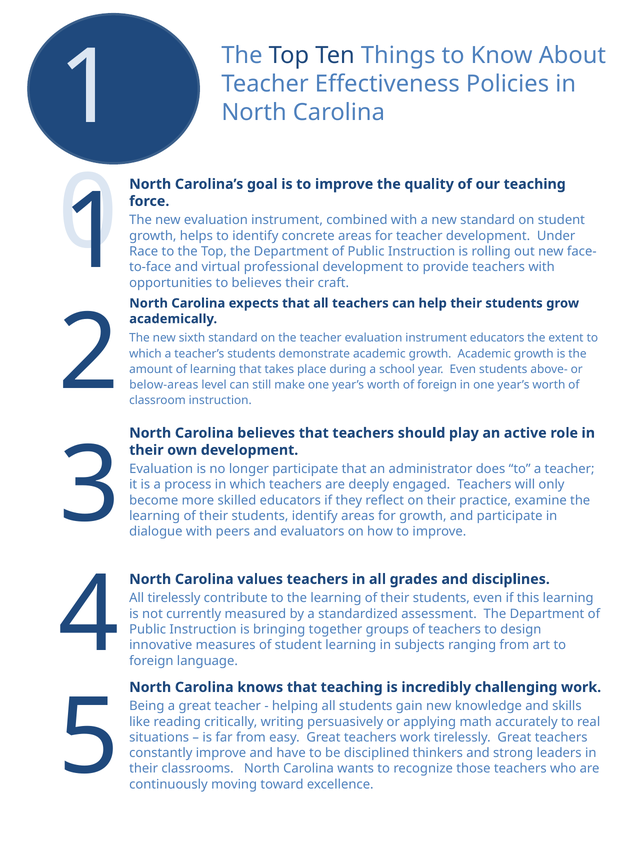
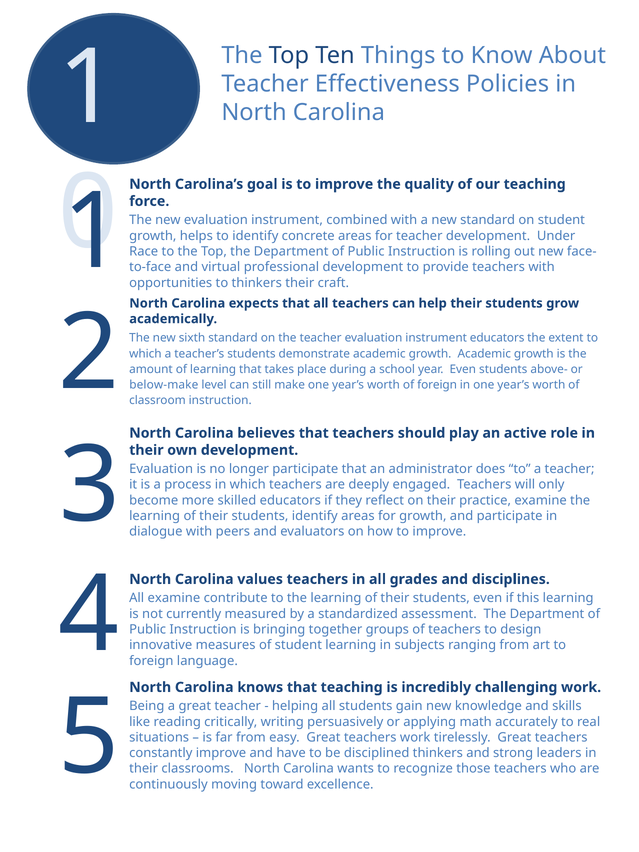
to believes: believes -> thinkers (257, 283)
below-areas: below-areas -> below-make (164, 385)
All tirelessly: tirelessly -> examine (174, 598)
